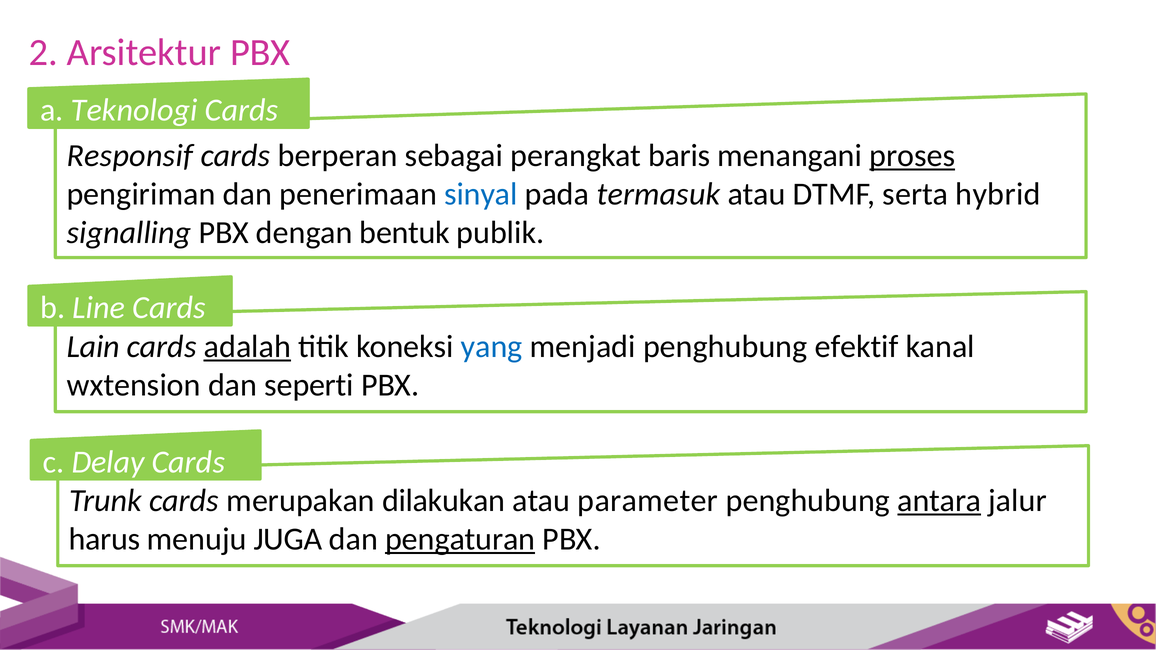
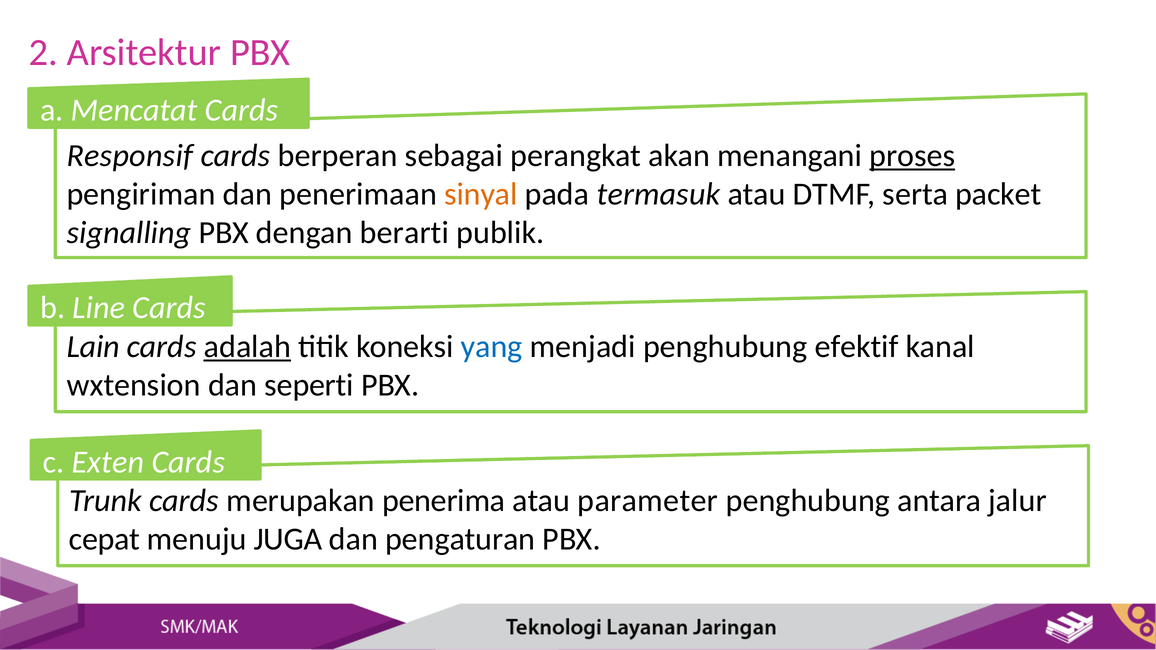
Teknologi: Teknologi -> Mencatat (134, 110)
baris: baris -> akan (679, 156)
sinyal colour: blue -> orange (481, 194)
hybrid: hybrid -> packet (998, 194)
bentuk: bentuk -> berarti (404, 233)
Delay: Delay -> Exten (108, 462)
dilakukan: dilakukan -> penerima (444, 501)
antara underline: present -> none (939, 501)
harus: harus -> cepat (104, 539)
pengaturan underline: present -> none (460, 539)
